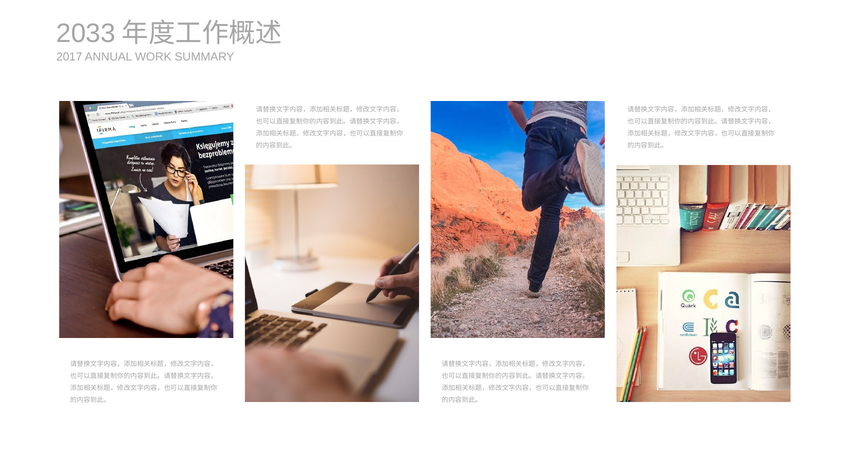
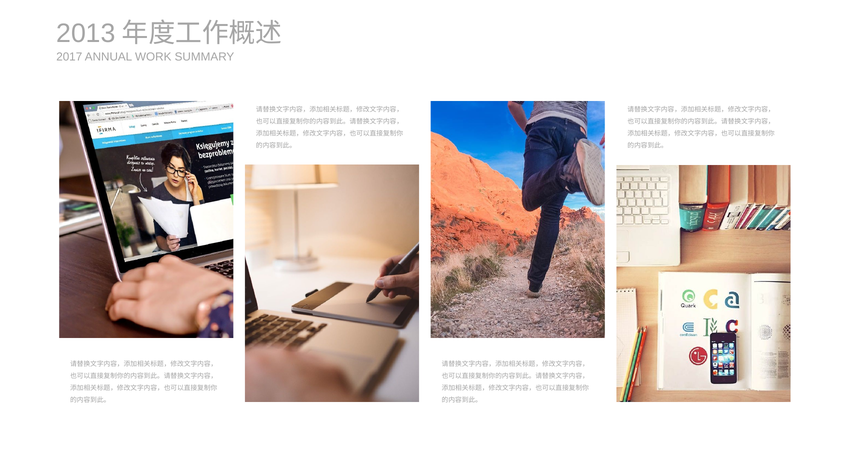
2033: 2033 -> 2013 (86, 33)
